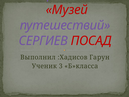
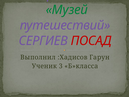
Музей colour: red -> green (67, 10)
